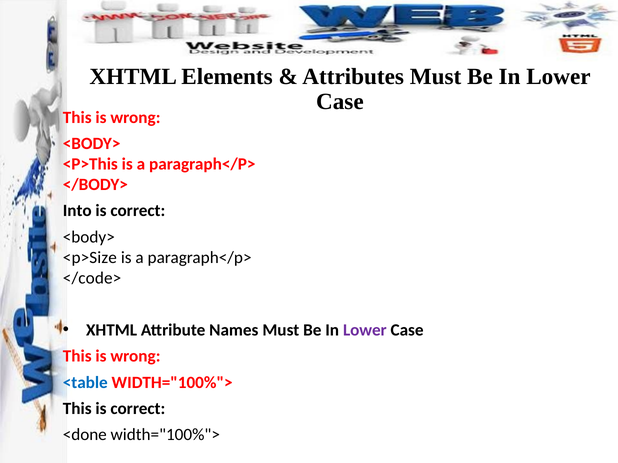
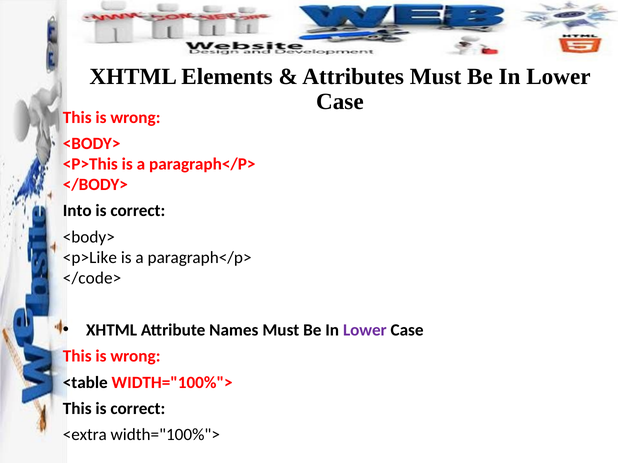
<p>Size: <p>Size -> <p>Like (90, 258)
<table colour: blue -> black (85, 383)
<done: <done -> <extra (85, 435)
